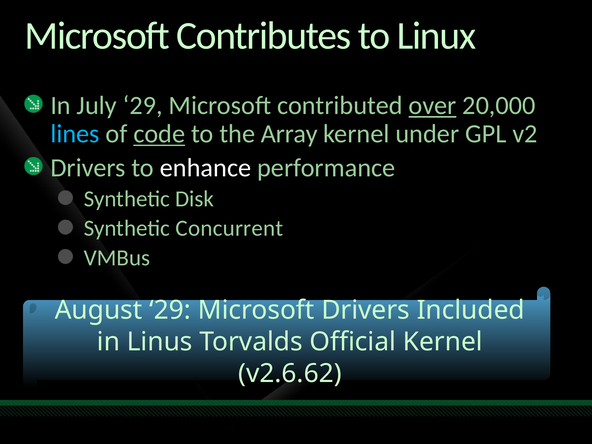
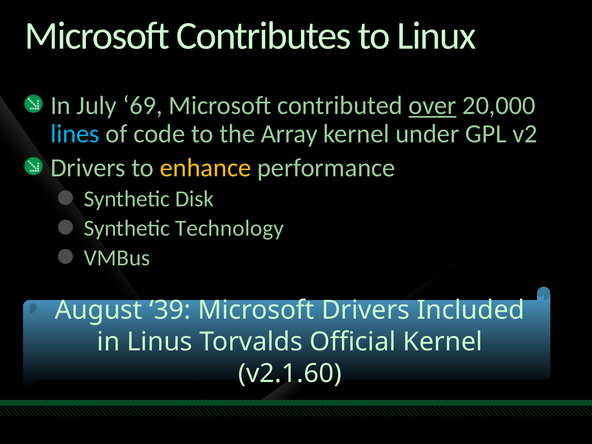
July 29: 29 -> 69 (143, 106)
code underline: present -> none (159, 134)
enhance colour: white -> yellow (206, 168)
Concurrent: Concurrent -> Technology (229, 228)
August 29: 29 -> 39 (170, 310)
v2.6.62: v2.6.62 -> v2.1.60 (290, 373)
